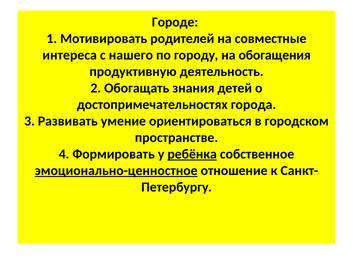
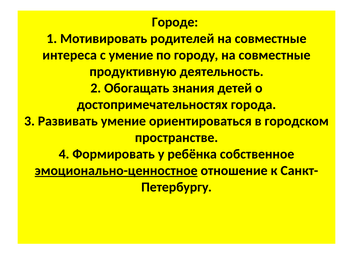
с нашего: нашего -> умение (131, 55)
городу на обогащения: обогащения -> совместные (275, 55)
ребёнка underline: present -> none (192, 154)
